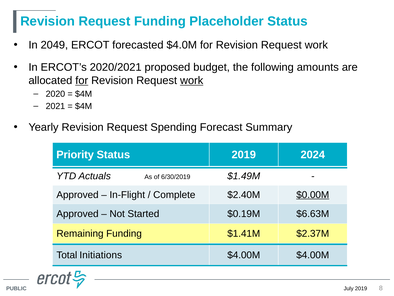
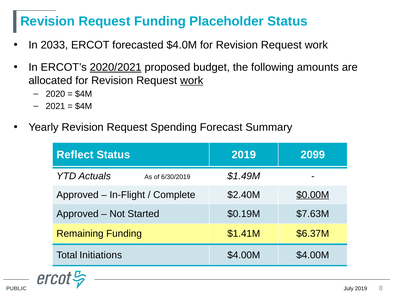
2049: 2049 -> 2033 (54, 45)
2020/2021 underline: none -> present (116, 67)
for underline: present -> none (82, 80)
Priority: Priority -> Reflect (75, 154)
2024: 2024 -> 2099 (313, 154)
$6.63M: $6.63M -> $7.63M (313, 214)
$2.37M: $2.37M -> $6.37M (313, 233)
